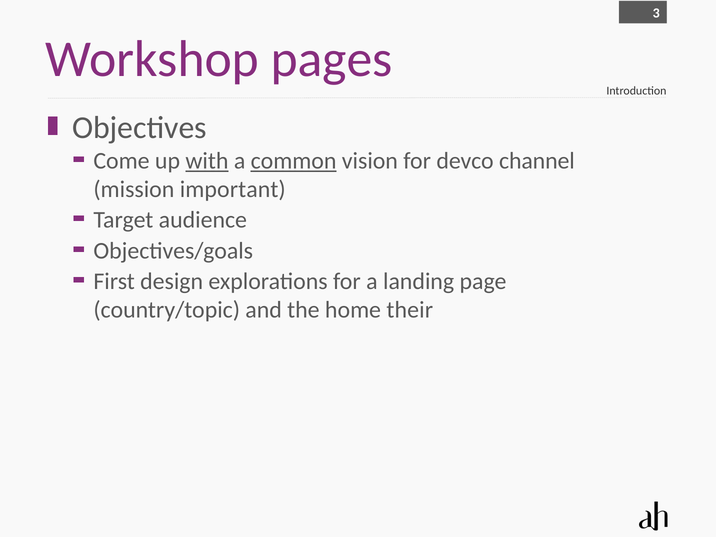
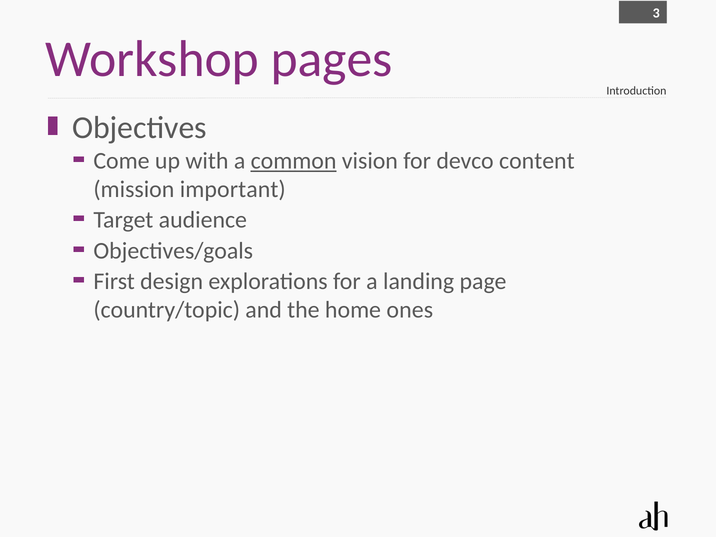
with underline: present -> none (207, 161)
channel: channel -> content (537, 161)
their: their -> ones (410, 310)
